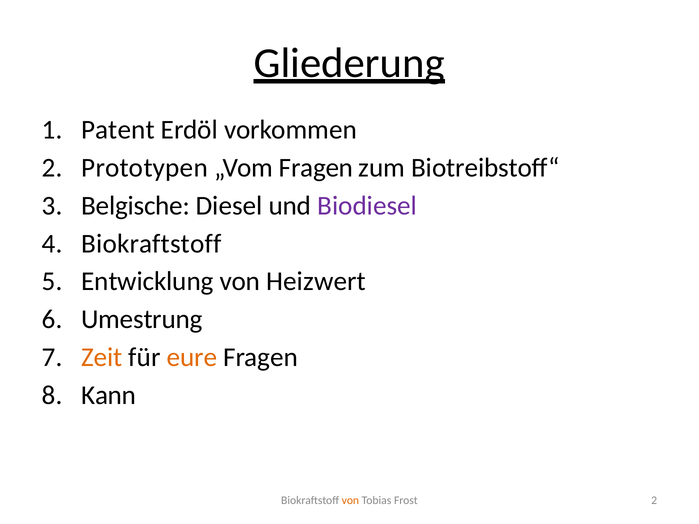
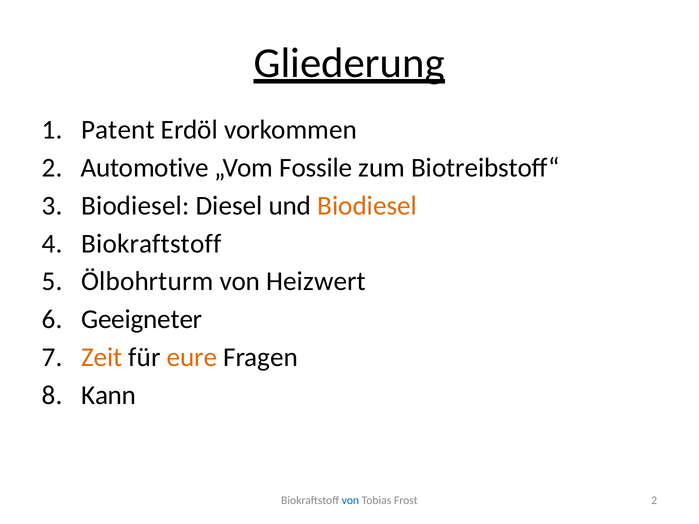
Prototypen: Prototypen -> Automotive (145, 168)
„Vom Fragen: Fragen -> Fossile (316, 168)
Belgische: Belgische -> Biodiesel (135, 206)
Biodiesel colour: purple -> orange (367, 206)
Entwicklung: Entwicklung -> Ölbohrturm (147, 282)
Umestrung: Umestrung -> Geeigneter (142, 320)
von colour: orange -> blue (350, 501)
